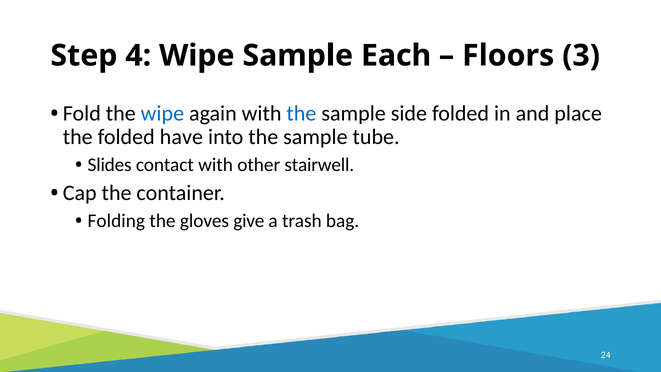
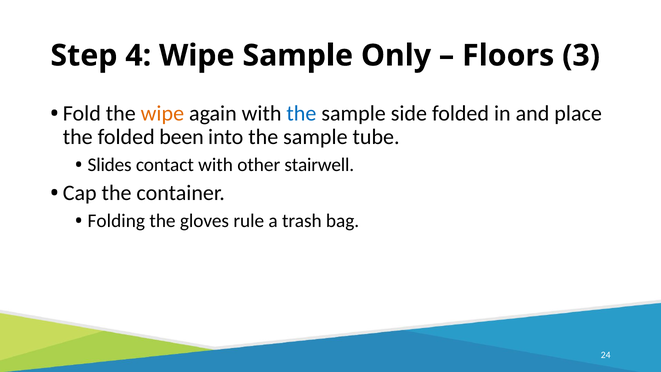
Each: Each -> Only (396, 56)
wipe colour: blue -> orange (162, 113)
have: have -> been (182, 137)
give: give -> rule (249, 221)
